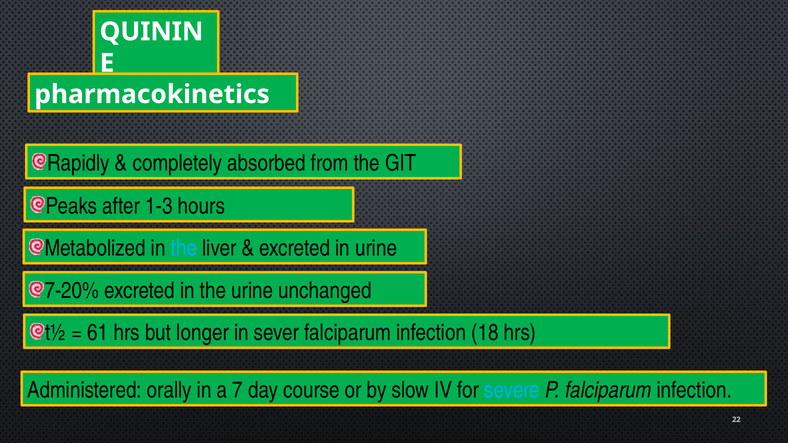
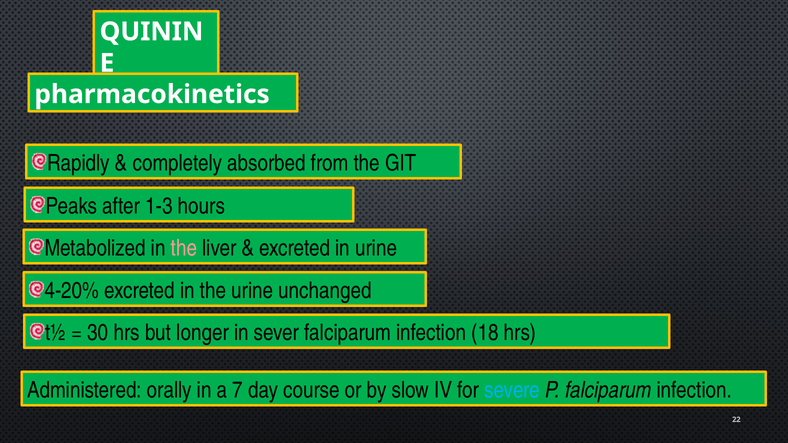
the colour: light blue -> pink (184, 248)
7-20%: 7-20% -> 4-20% (72, 291)
61: 61 -> 30 (98, 333)
